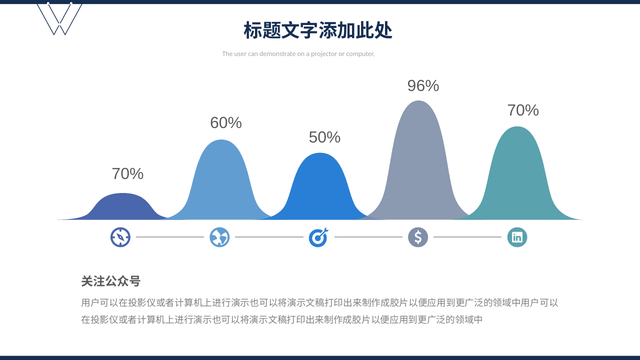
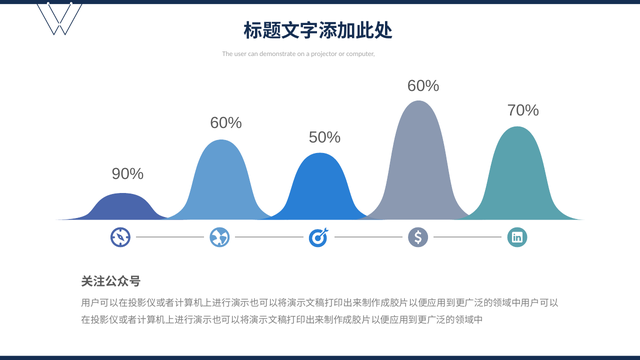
96%: 96% -> 60% (423, 86)
70%: 70% -> 90% (128, 174)
